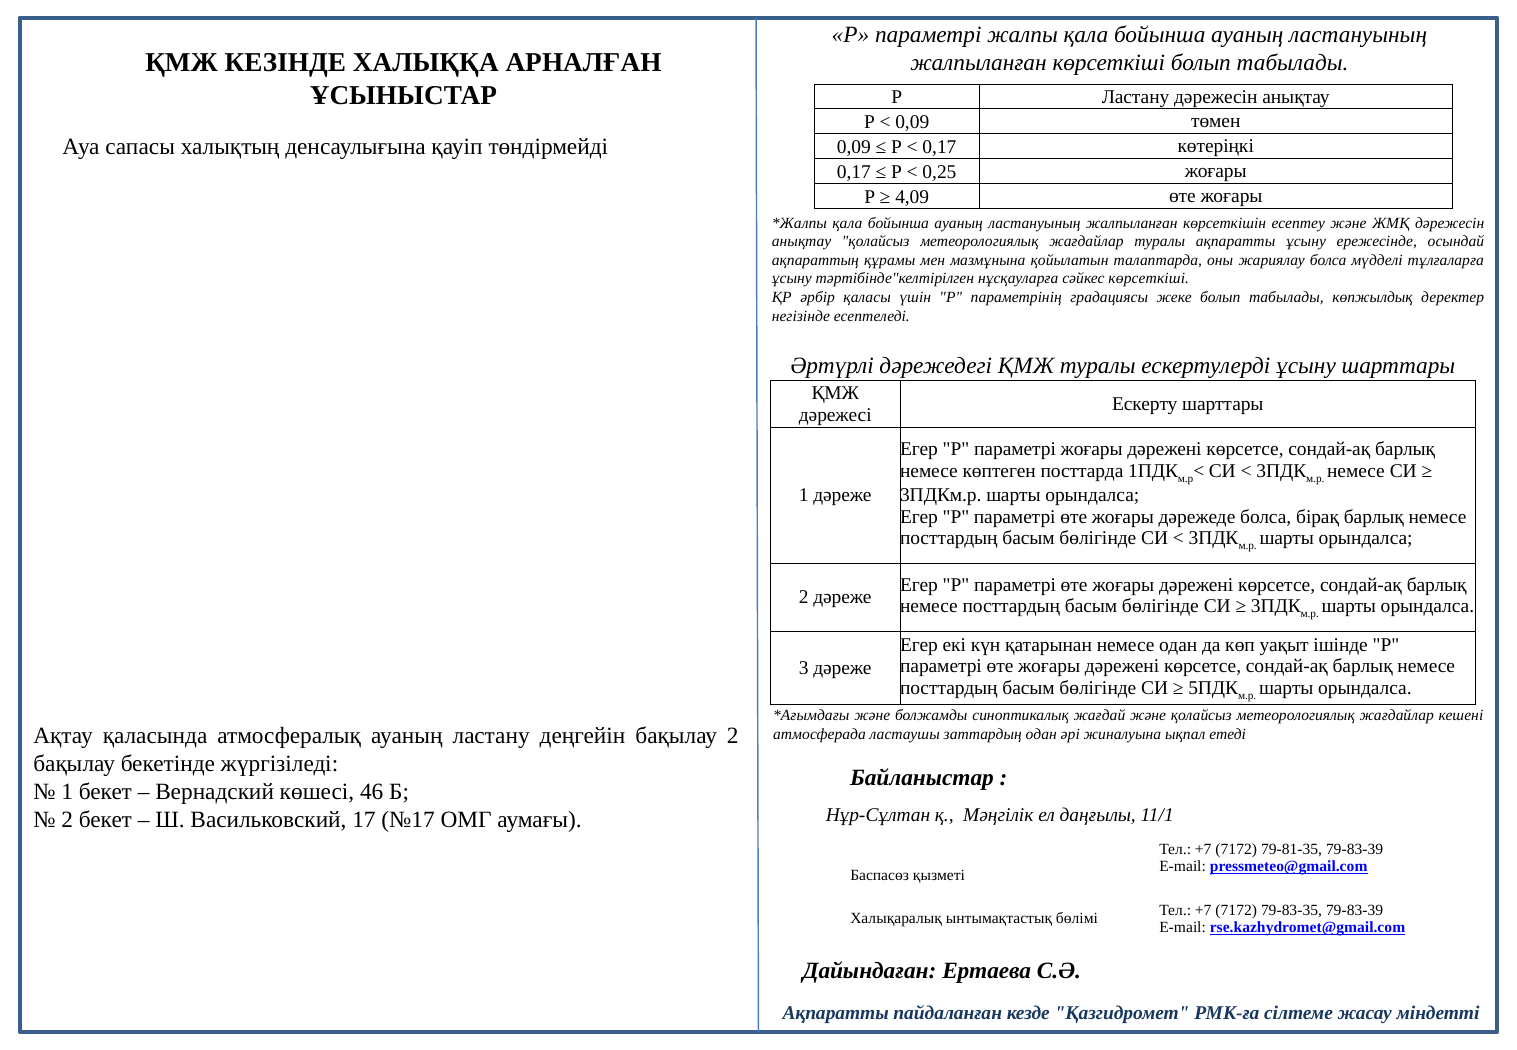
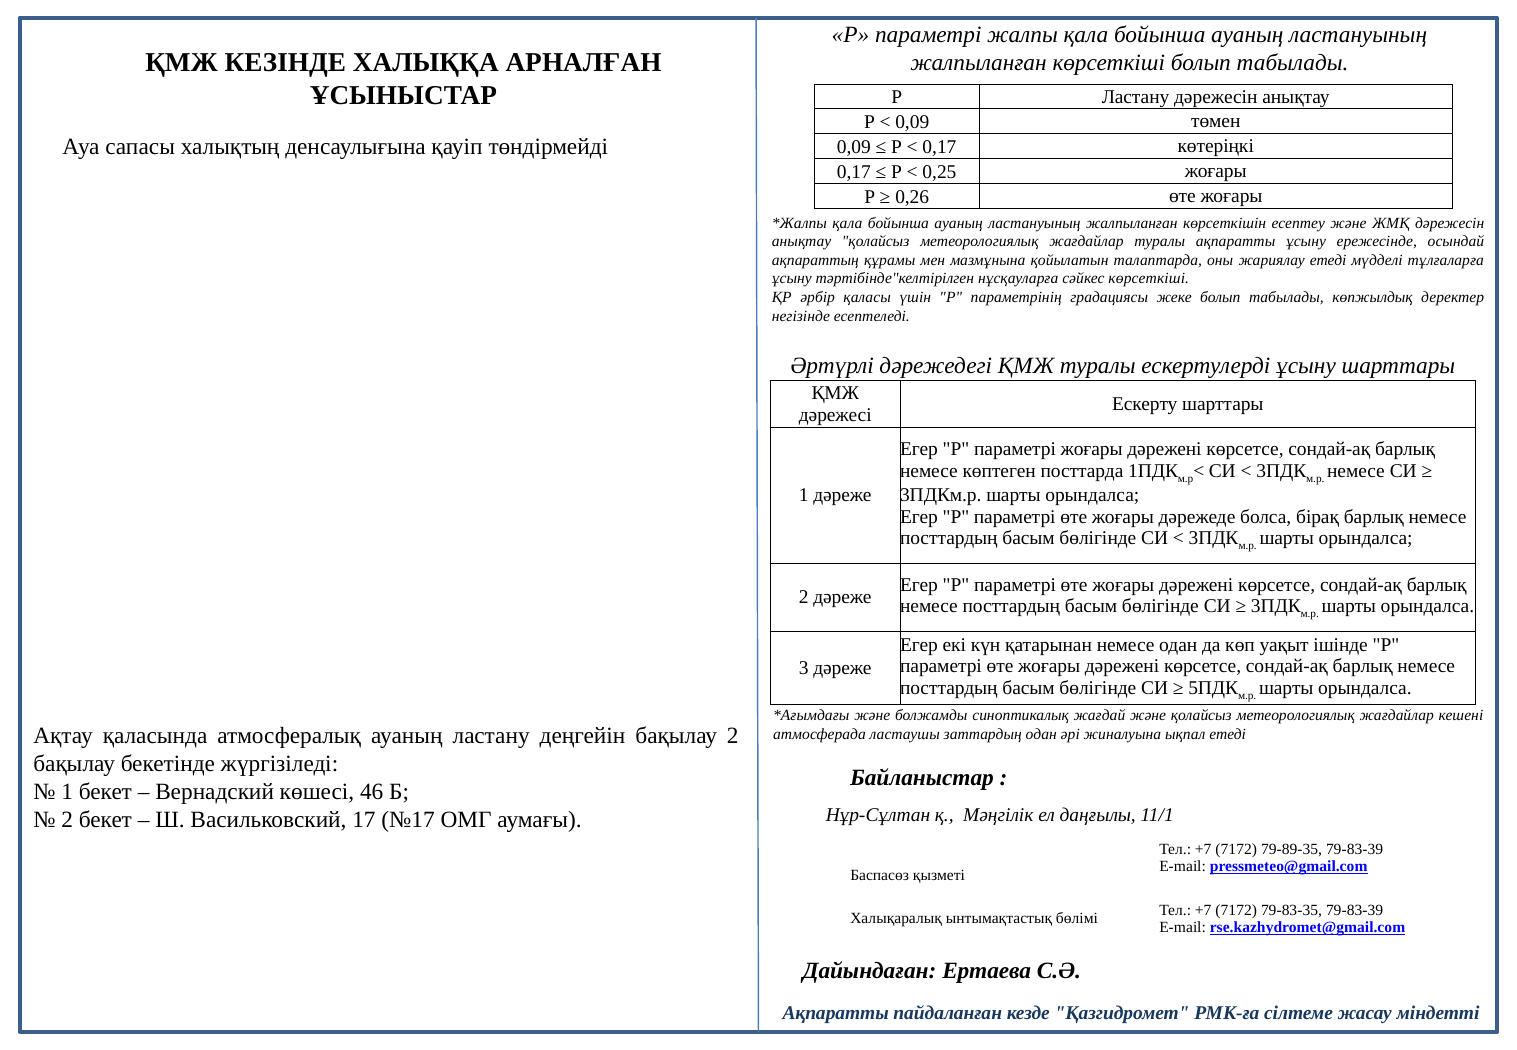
4,09: 4,09 -> 0,26 (912, 197)
жариялау болса: болса -> етеді (1328, 260)
79-81-35: 79-81-35 -> 79-89-35 (1292, 850)
